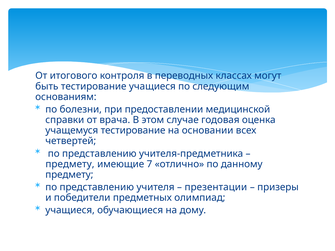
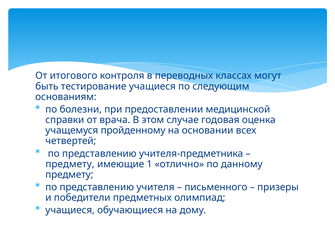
учащемуся тестирование: тестирование -> пройденному (133, 131)
7: 7 -> 1 (149, 164)
презентации: презентации -> письменного (216, 187)
